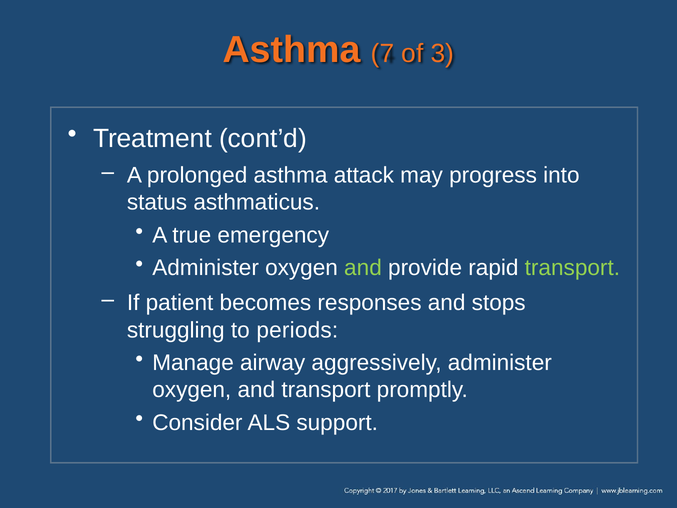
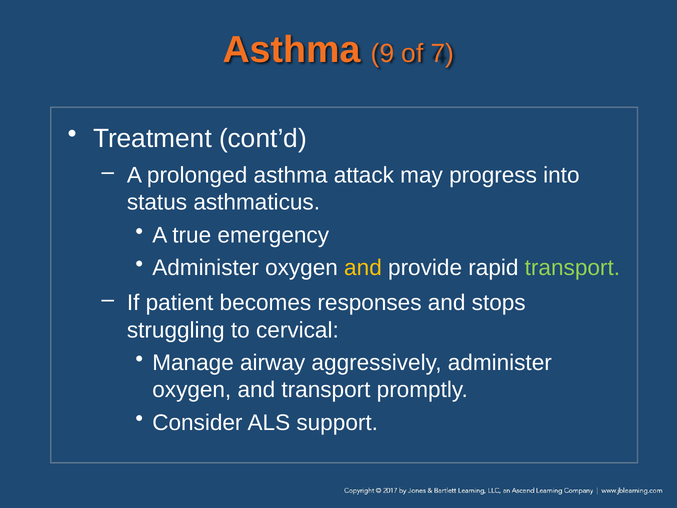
7: 7 -> 9 (383, 54)
3: 3 -> 7 (442, 54)
and colour: light green -> yellow (363, 268)
periods: periods -> cervical (297, 330)
